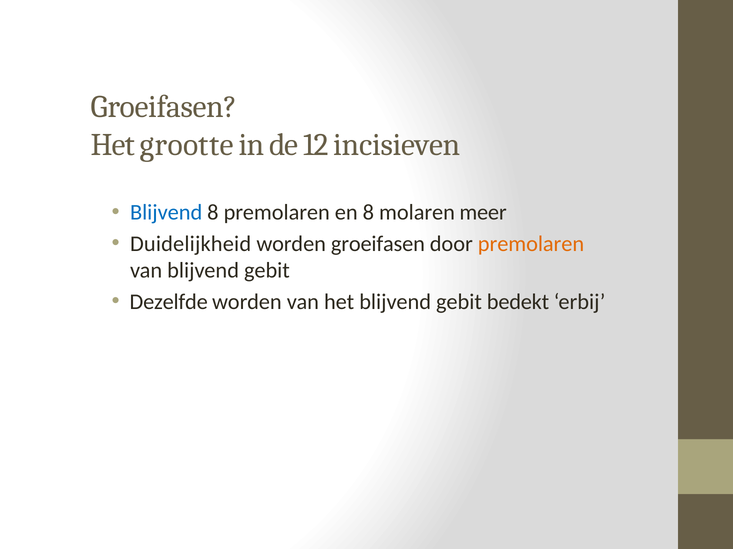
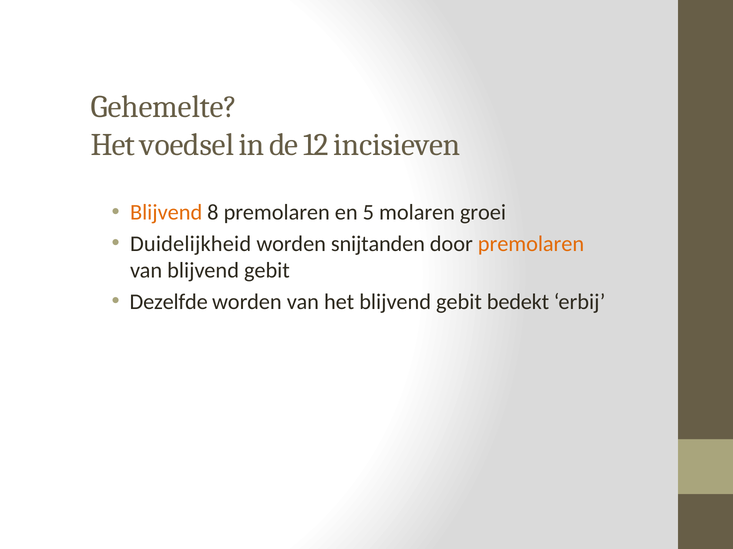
Groeifasen: Groeifasen -> Gehemelte (164, 107)
grootte: grootte -> voedsel (187, 145)
Blijvend colour: blue -> orange (166, 213)
en 8: 8 -> 5 (368, 213)
meer: meer -> groei (483, 213)
worden groeifasen: groeifasen -> snijtanden (378, 244)
